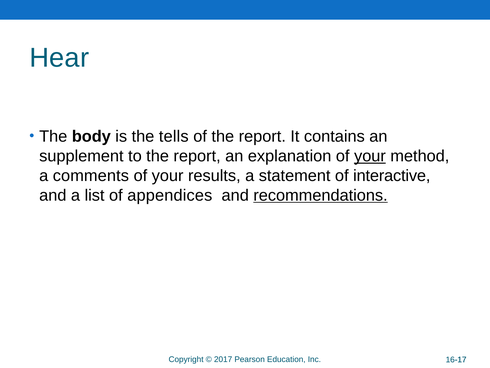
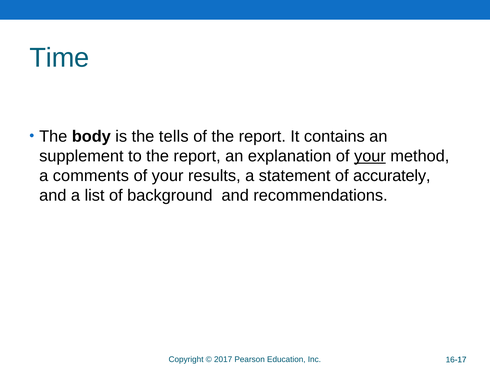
Hear: Hear -> Time (59, 58)
interactive: interactive -> accurately (392, 175)
appendices: appendices -> background (170, 195)
recommendations underline: present -> none (321, 195)
